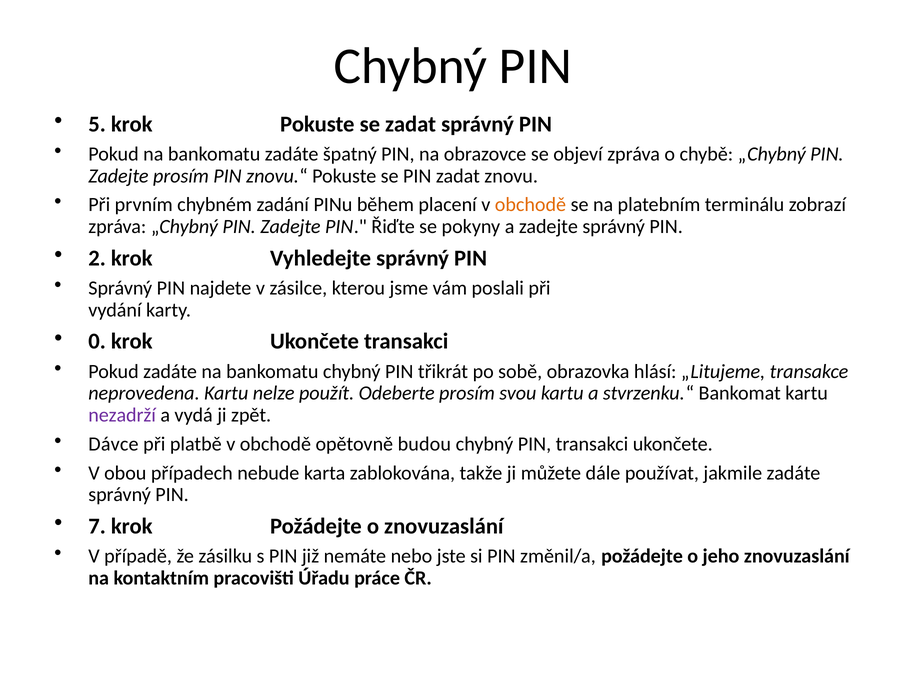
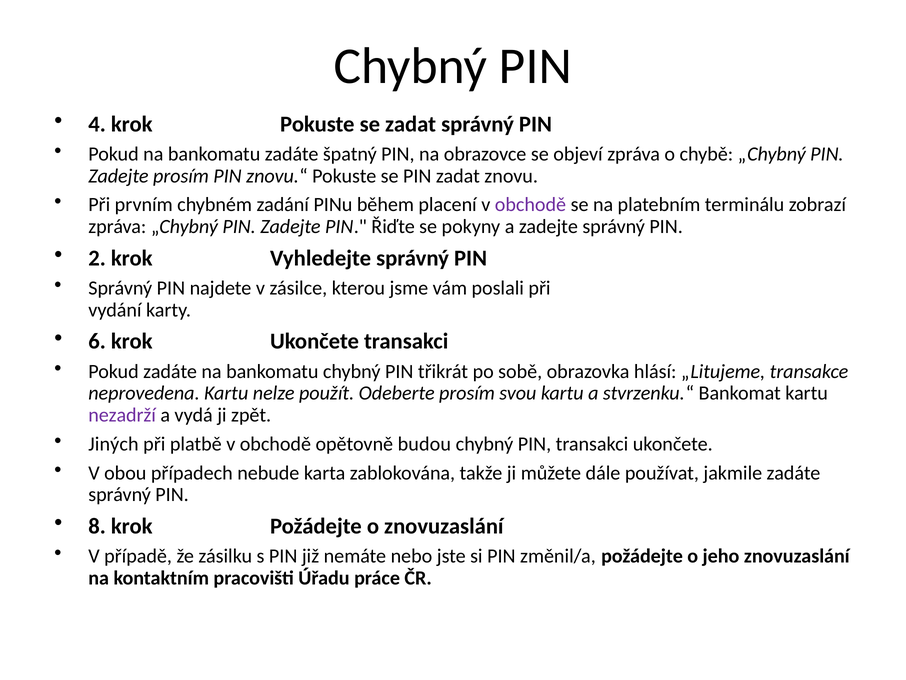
5: 5 -> 4 (97, 124)
obchodě colour: orange -> purple (530, 205)
0: 0 -> 6 (97, 341)
Dávce: Dávce -> Jiných (113, 444)
7: 7 -> 8 (97, 526)
